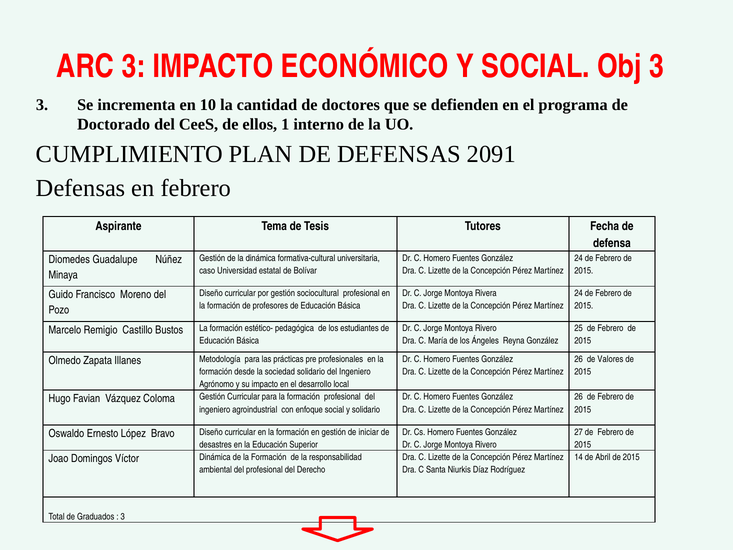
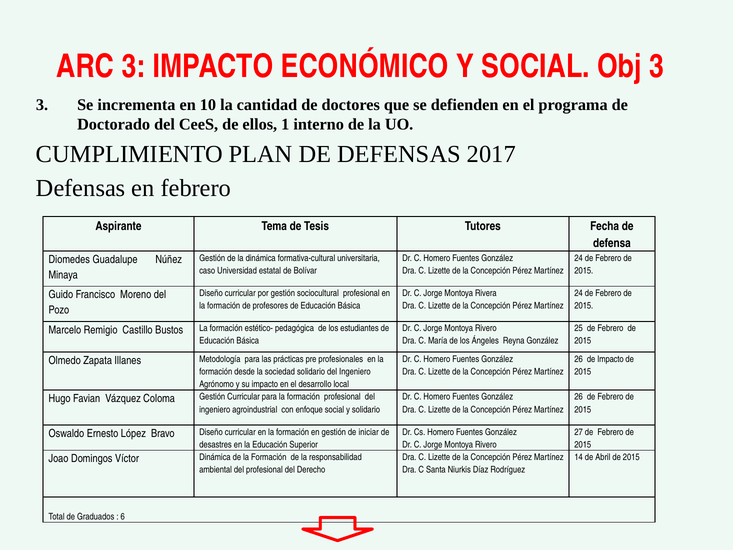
2091: 2091 -> 2017 (491, 154)
de Valores: Valores -> Impacto (610, 359)
3: 3 -> 6 (123, 516)
